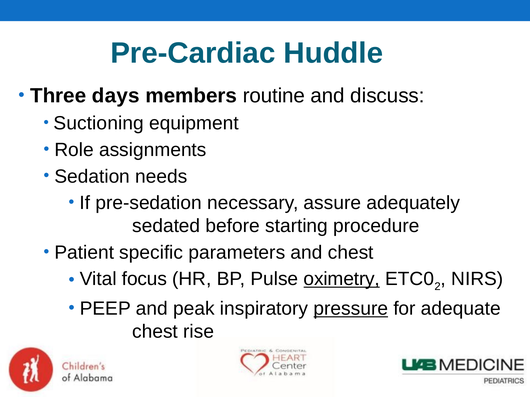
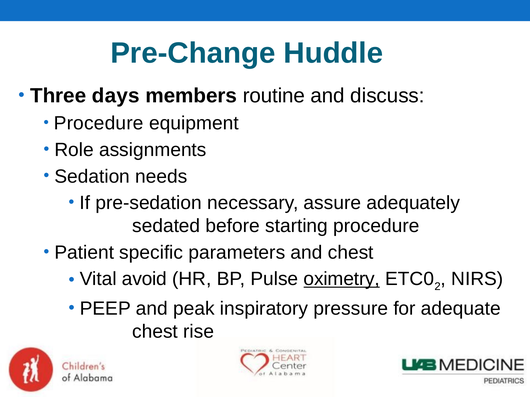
Pre-Cardiac: Pre-Cardiac -> Pre-Change (193, 53)
Suctioning: Suctioning -> Procedure (99, 123)
focus: focus -> avoid (144, 279)
pressure underline: present -> none (351, 309)
